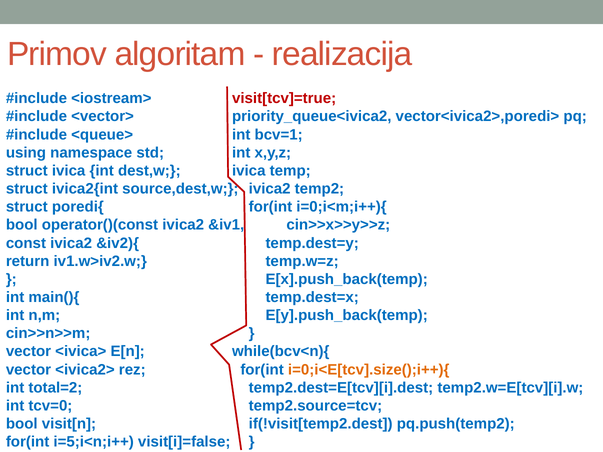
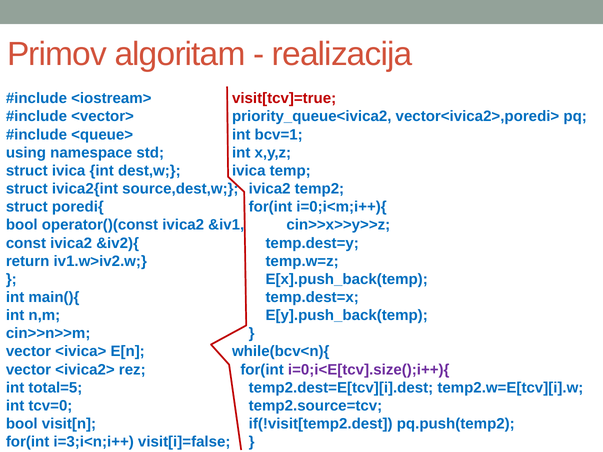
i=0;i<E[tcv].size();i++){ colour: orange -> purple (369, 370)
total=2: total=2 -> total=5 (55, 388)
i=5;i<n;i++: i=5;i<n;i++ -> i=3;i<n;i++ (94, 442)
